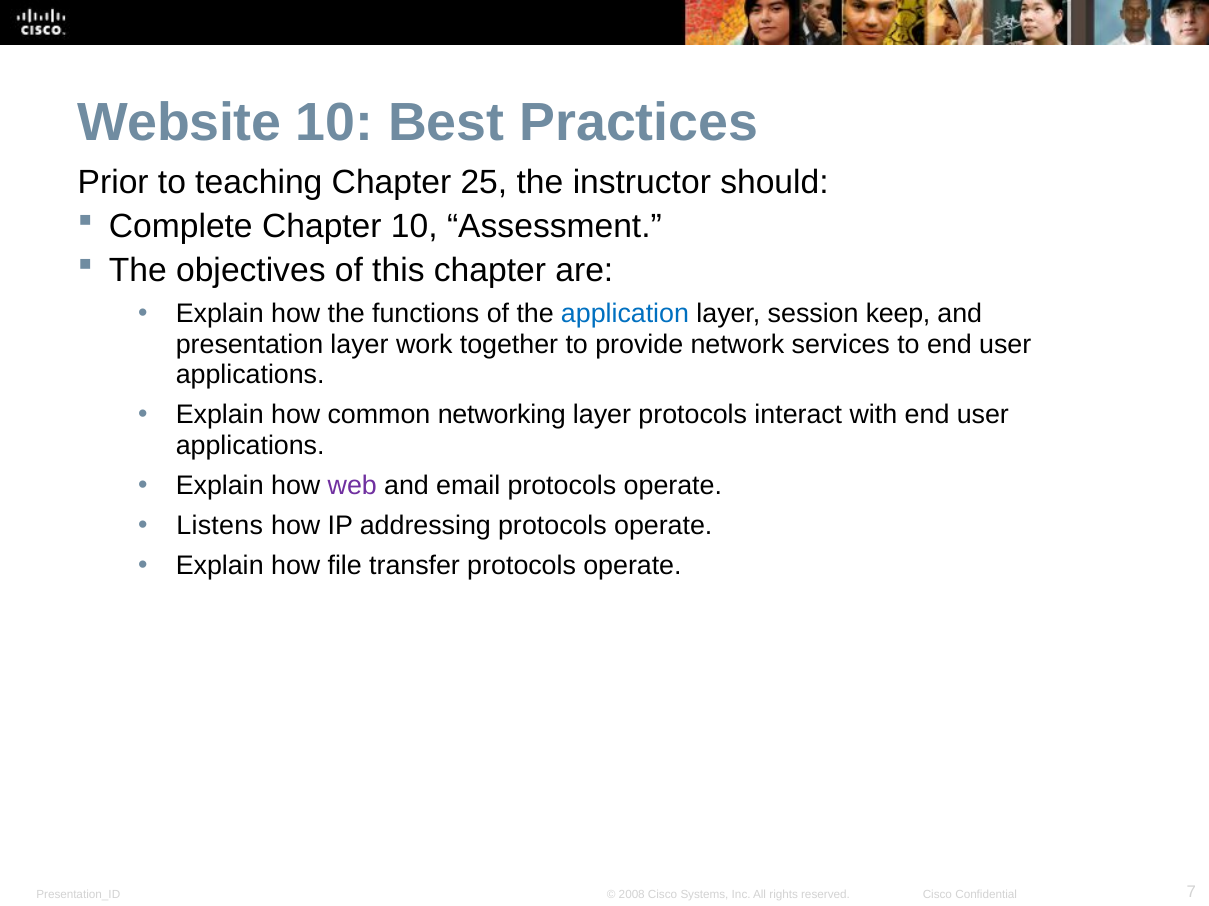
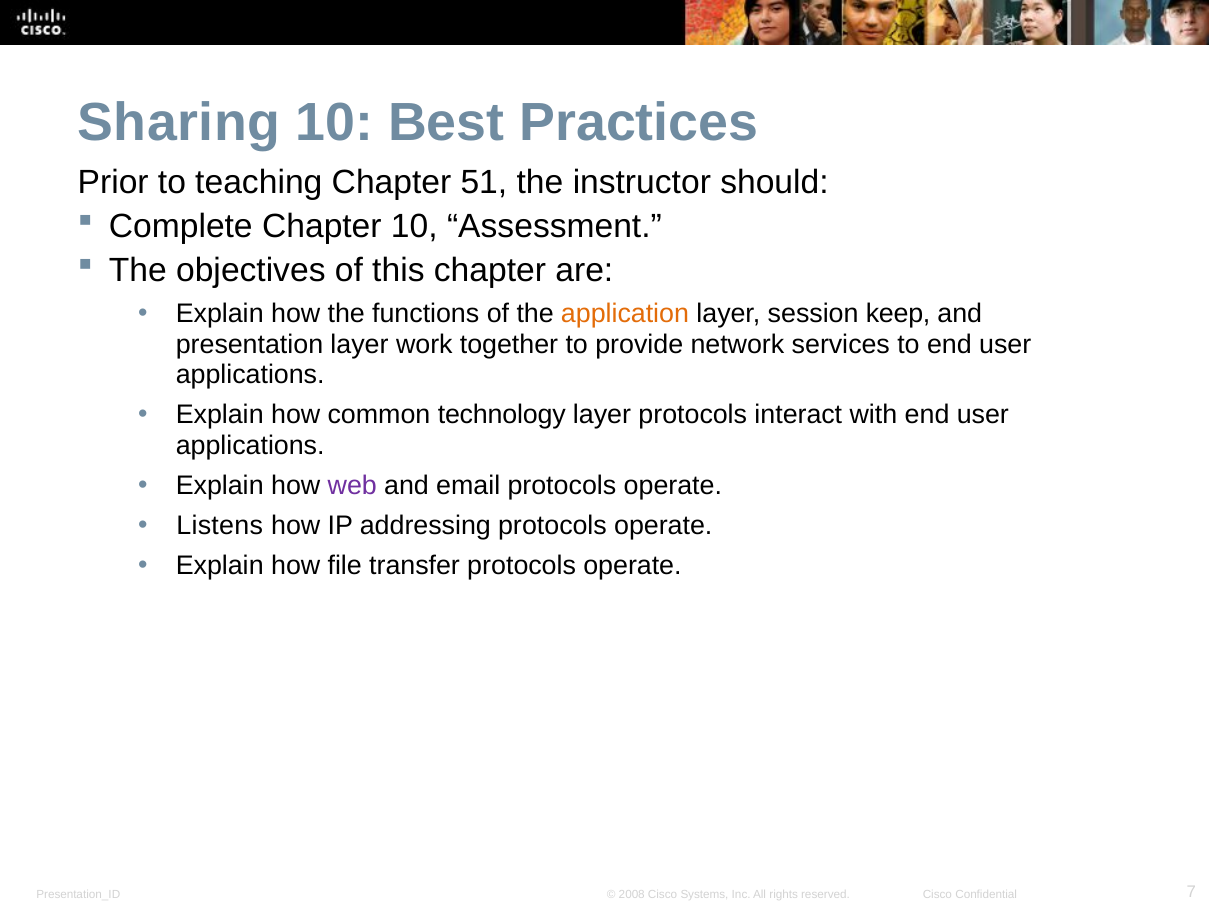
Website: Website -> Sharing (179, 122)
25: 25 -> 51 (484, 182)
application colour: blue -> orange (625, 314)
networking: networking -> technology (502, 415)
